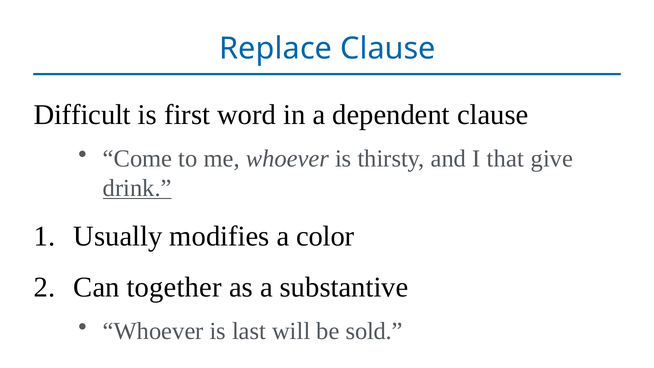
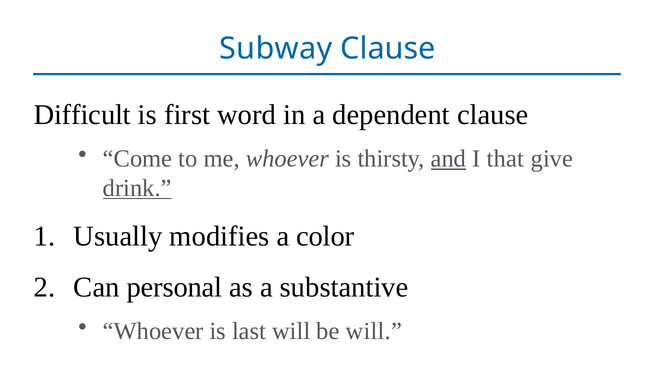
Replace: Replace -> Subway (276, 49)
and underline: none -> present (448, 158)
together: together -> personal (174, 287)
be sold: sold -> will (374, 331)
